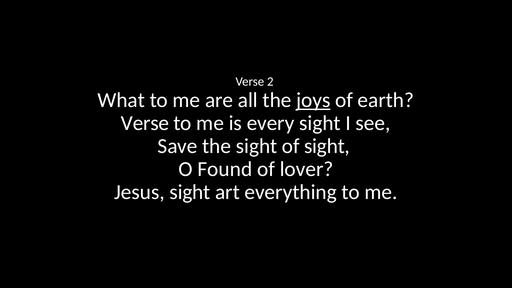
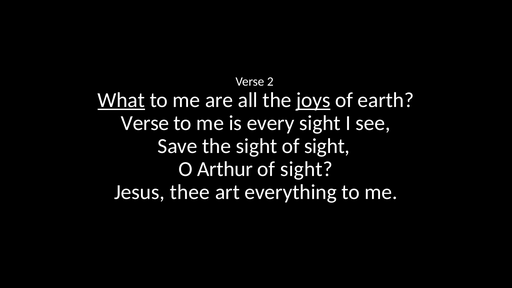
What underline: none -> present (121, 100)
Found: Found -> Arthur (225, 169)
lover: lover -> sight (306, 169)
Jesus sight: sight -> thee (190, 192)
